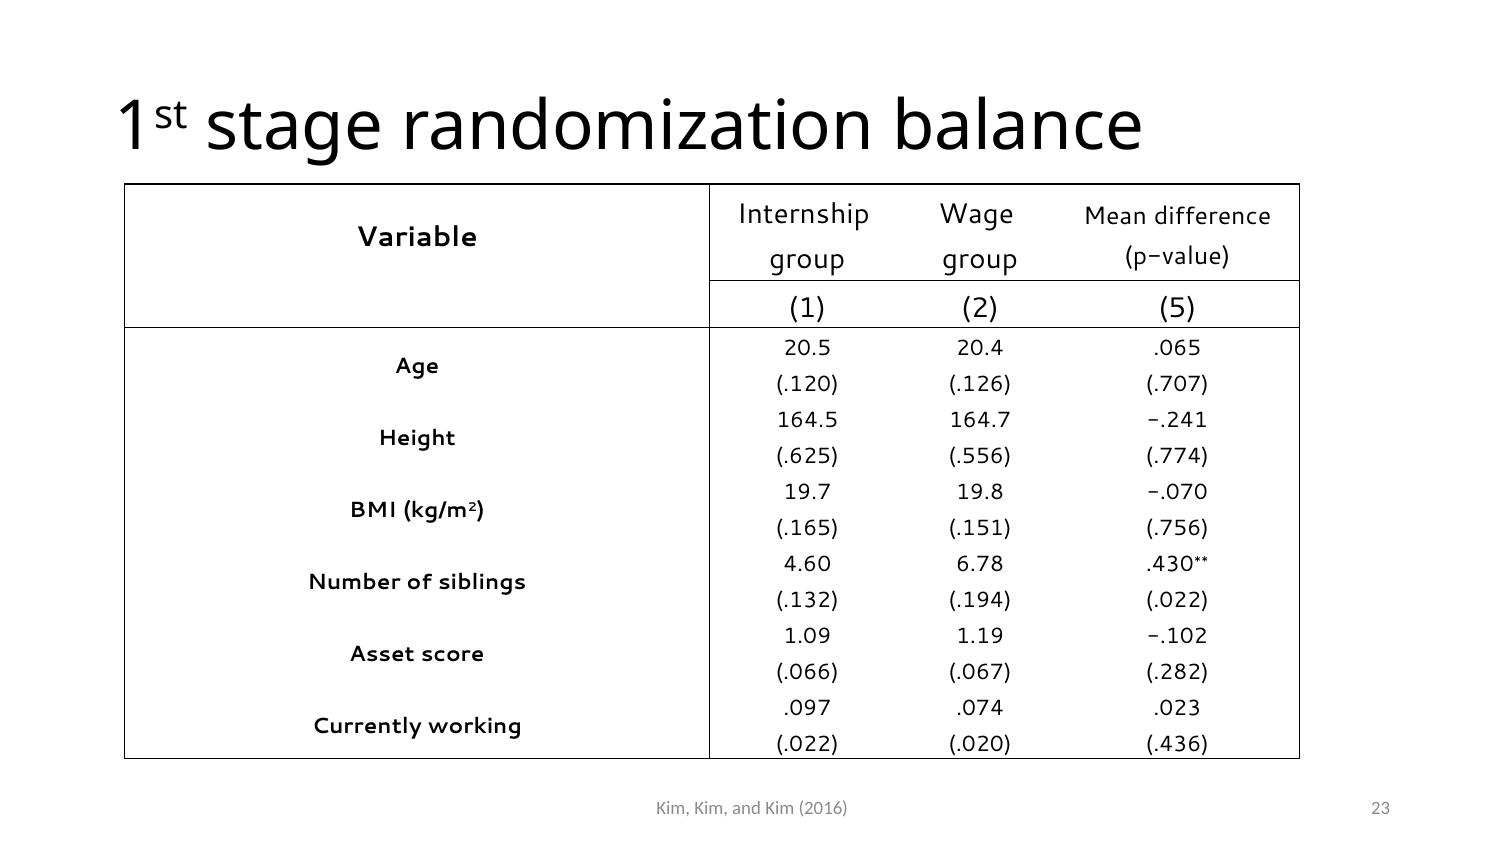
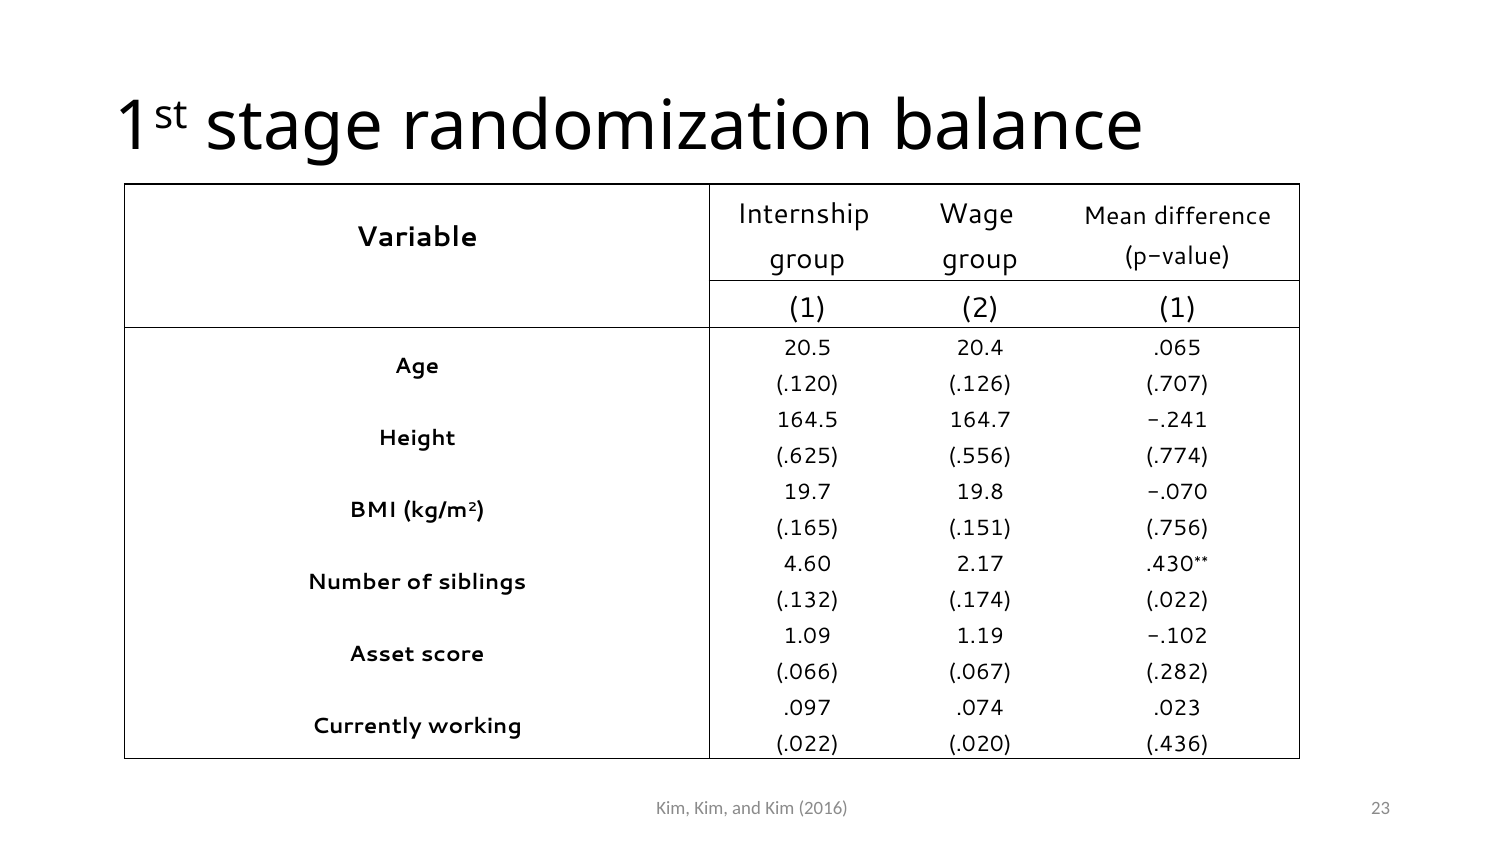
2 5: 5 -> 1 (1177, 308)
6.78: 6.78 -> 2.17 (980, 564)
.194: .194 -> .174 (980, 600)
